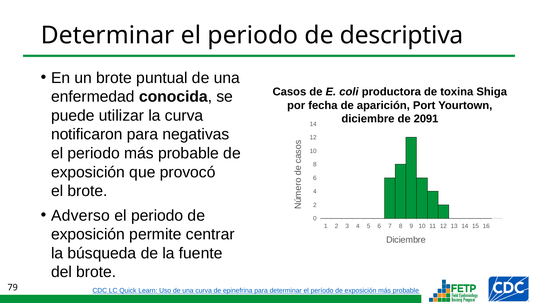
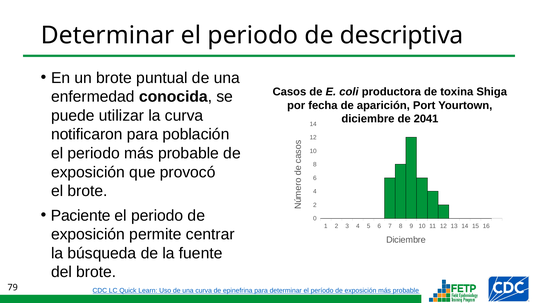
2091: 2091 -> 2041 (426, 119)
negativas: negativas -> población (196, 134)
Adverso: Adverso -> Paciente (81, 215)
